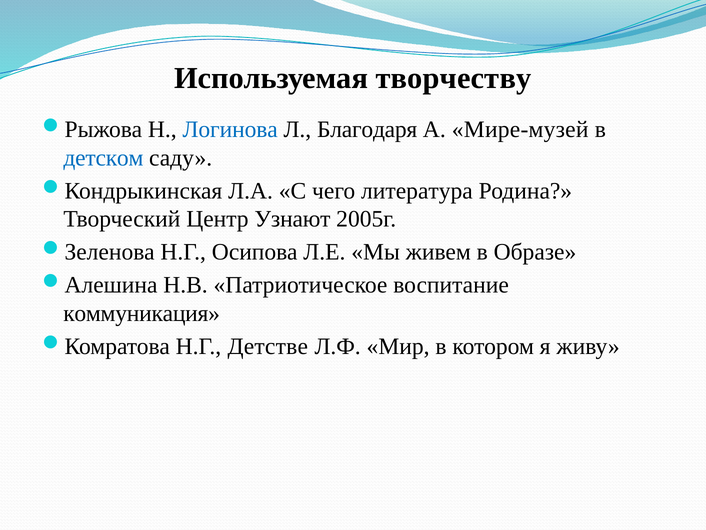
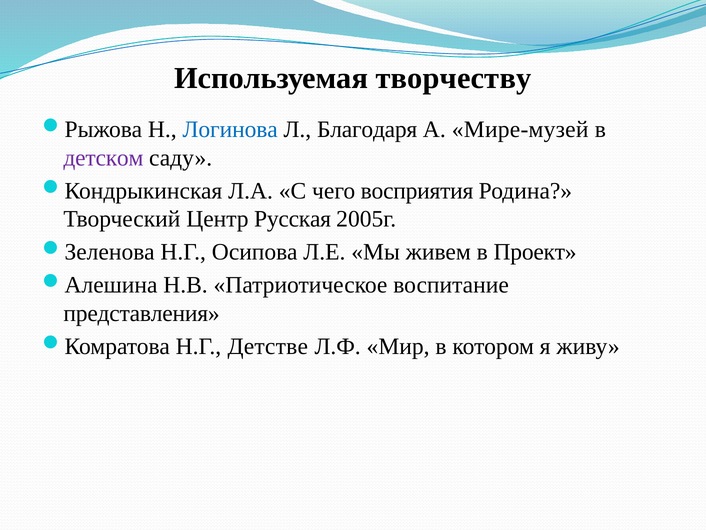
детском colour: blue -> purple (103, 158)
литература: литература -> восприятия (417, 191)
Узнают: Узнают -> Русская (293, 219)
Образе: Образе -> Проект (535, 252)
коммуникация: коммуникация -> представления (142, 313)
